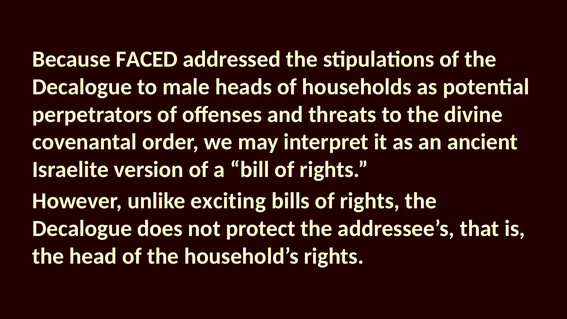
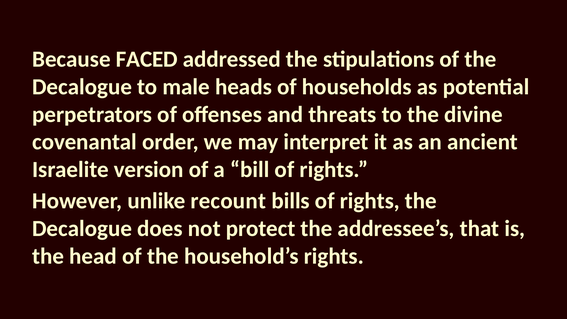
exciting: exciting -> recount (228, 201)
